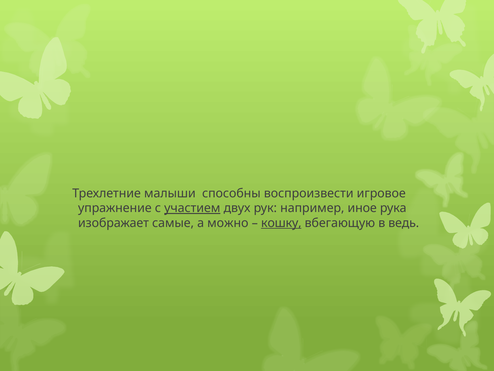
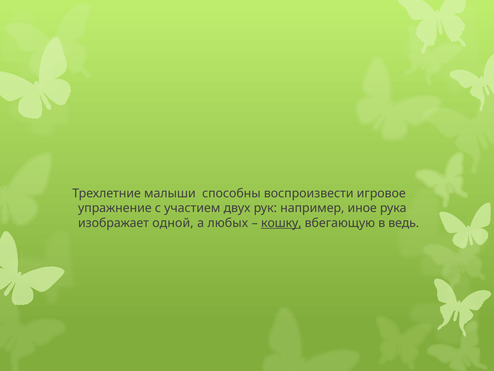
участием underline: present -> none (192, 208)
самые: самые -> одной (173, 223)
можно: можно -> любых (228, 223)
